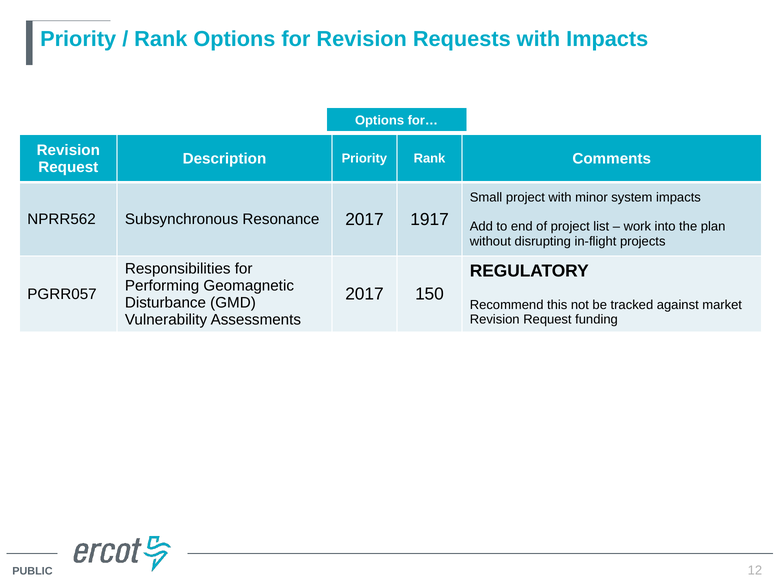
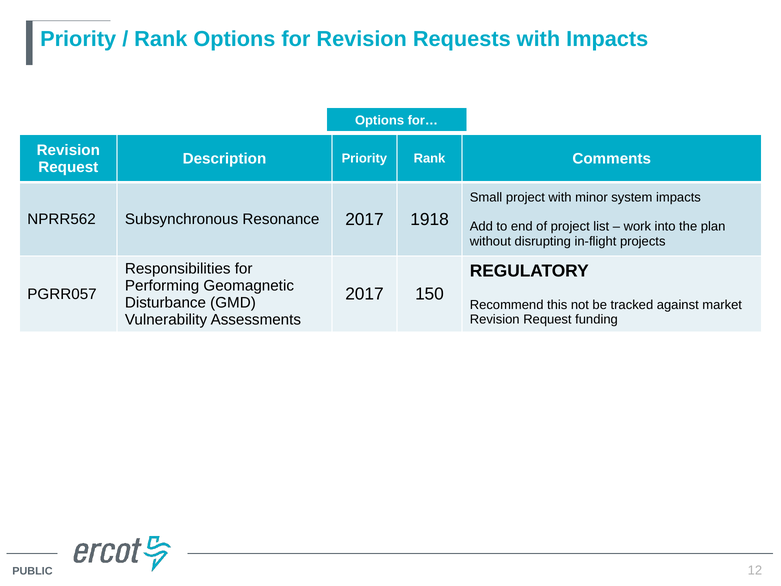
1917: 1917 -> 1918 (430, 219)
